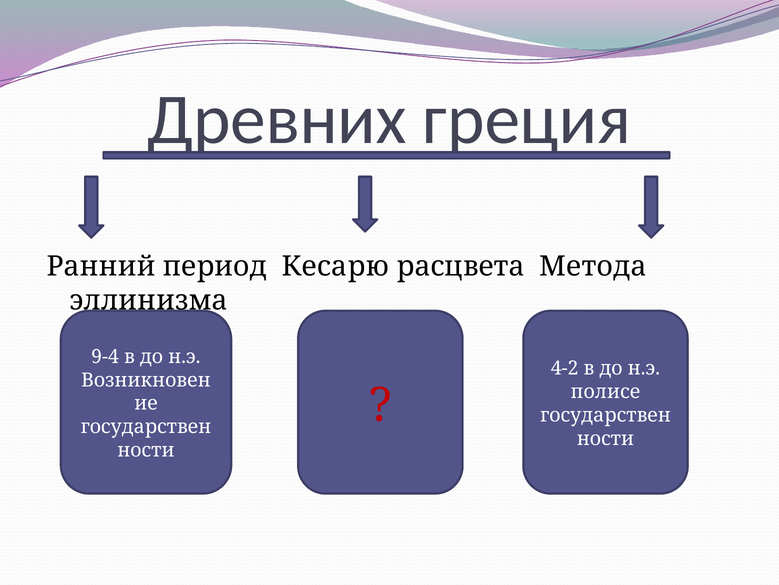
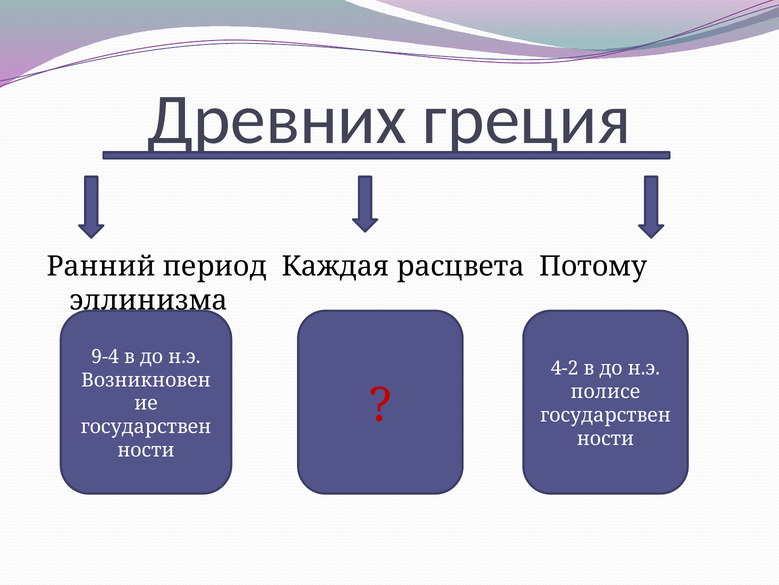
Кесарю: Кесарю -> Каждая (336, 266)
Метода: Метода -> Потому (593, 266)
